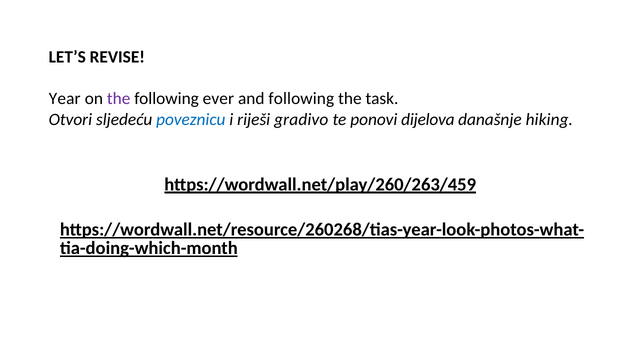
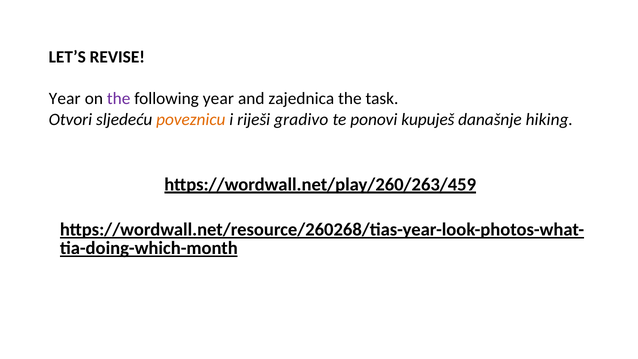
following ever: ever -> year (218, 99)
and following: following -> zajednica (301, 99)
poveznicu colour: blue -> orange (191, 119)
dijelova: dijelova -> kupuješ (428, 119)
